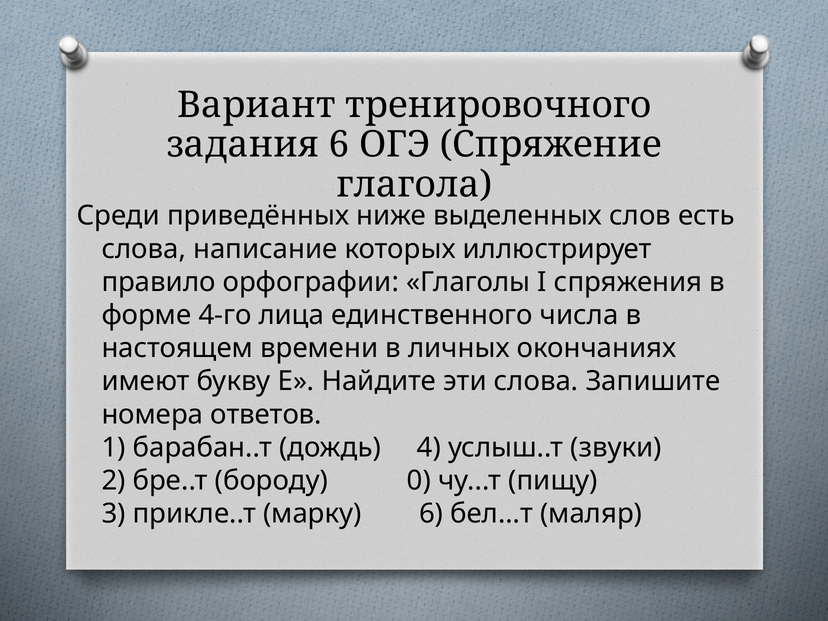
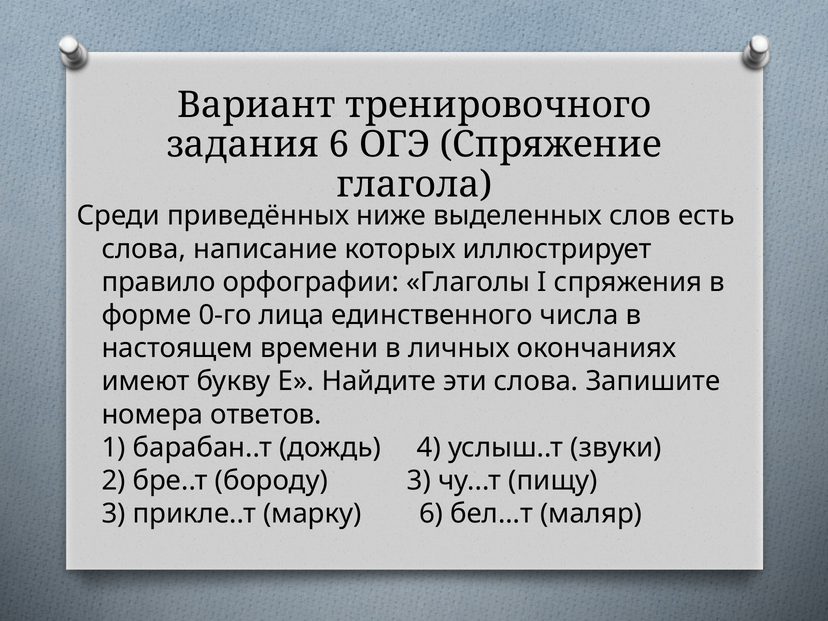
4-го: 4-го -> 0-го (225, 315)
бороду 0: 0 -> 3 (419, 481)
